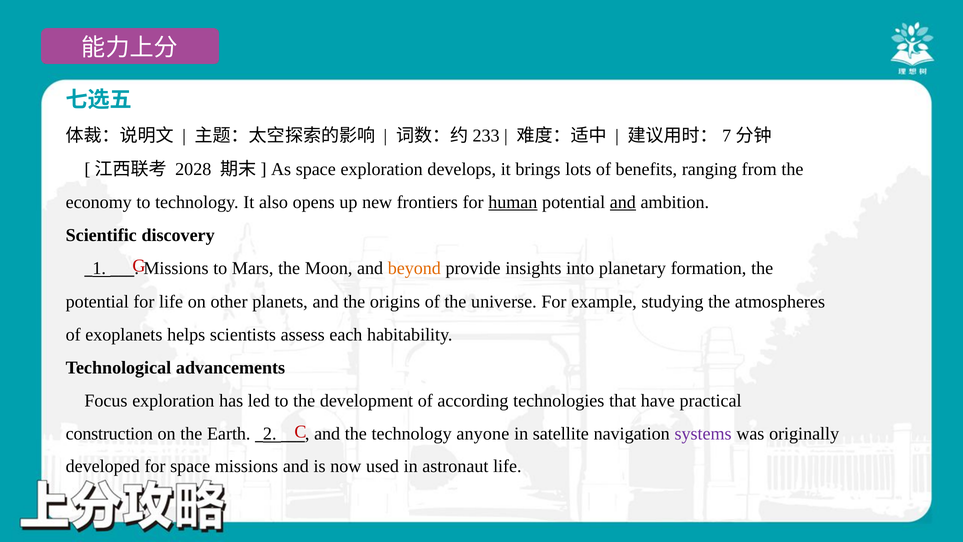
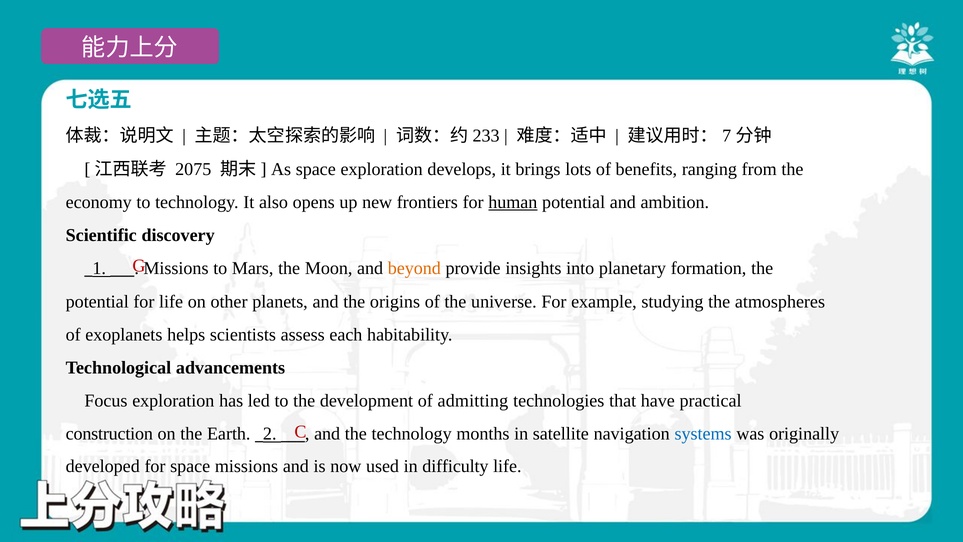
2028: 2028 -> 2075 (193, 169)
and underline: present -> none (623, 202)
according: according -> admitting (473, 401)
anyone: anyone -> months (483, 434)
systems colour: purple -> blue (703, 434)
astronaut: astronaut -> difficulty (455, 466)
